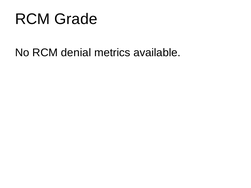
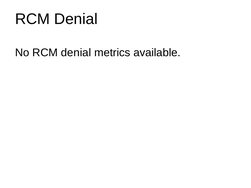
Grade: Grade -> Denial (76, 19)
